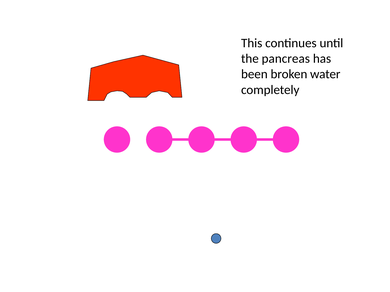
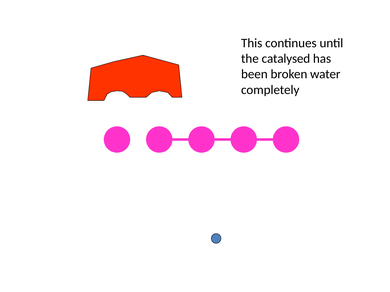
pancreas: pancreas -> catalysed (286, 59)
